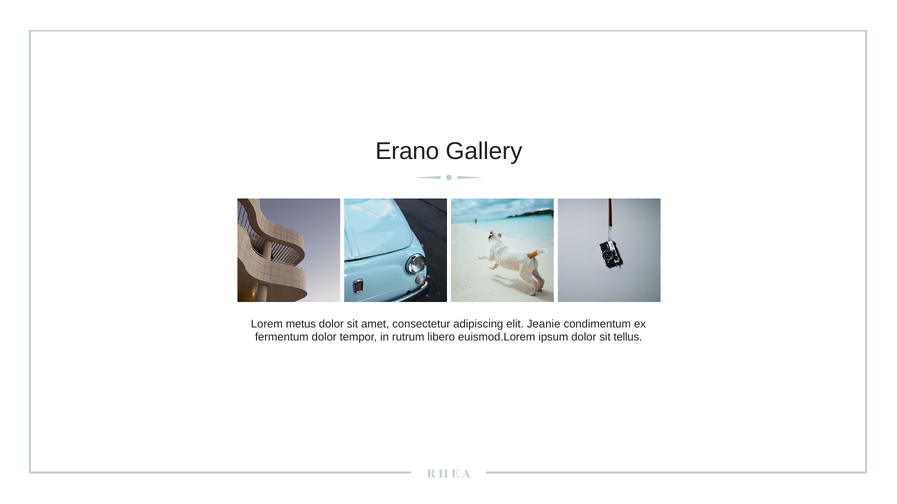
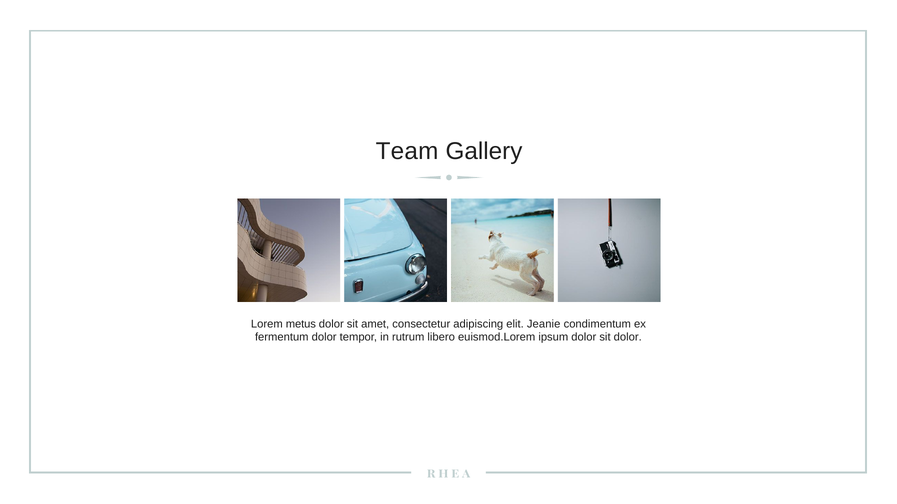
Erano: Erano -> Team (407, 151)
sit tellus: tellus -> dolor (628, 338)
